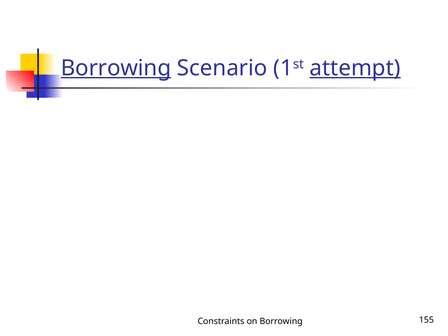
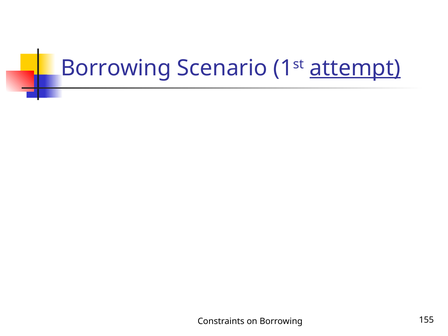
Borrowing underline: present -> none (116, 68)
